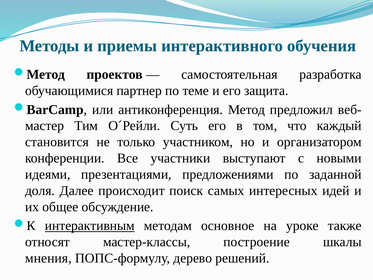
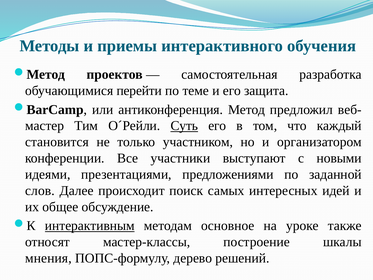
партнер: партнер -> перейти (139, 91)
Суть underline: none -> present (184, 126)
доля: доля -> слов (40, 190)
